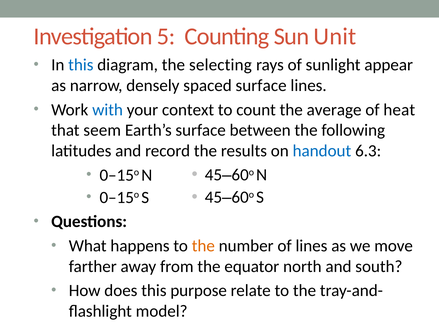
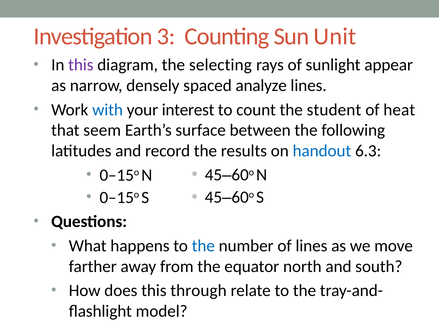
5: 5 -> 3 (166, 36)
this colour: blue -> purple (81, 65)
spaced surface: surface -> analyze (261, 85)
context: context -> interest (188, 110)
average: average -> student (334, 110)
the colour: orange -> blue (203, 245)
purpose: purpose -> through (198, 290)
